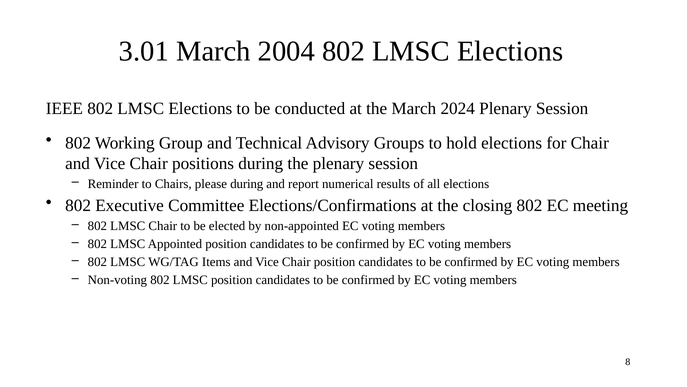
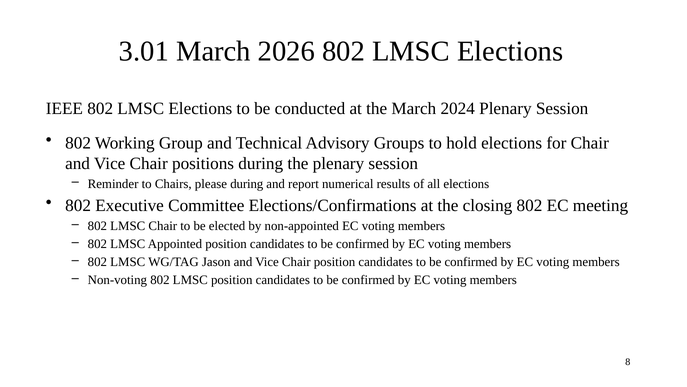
2004: 2004 -> 2026 (286, 51)
Items: Items -> Jason (216, 262)
